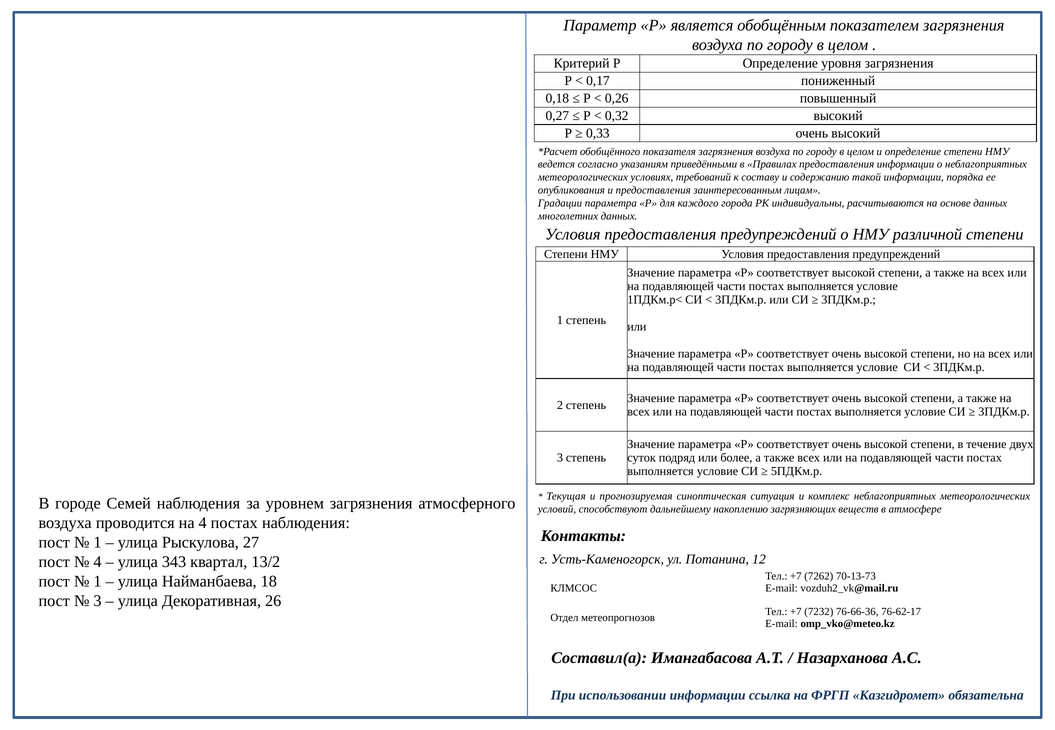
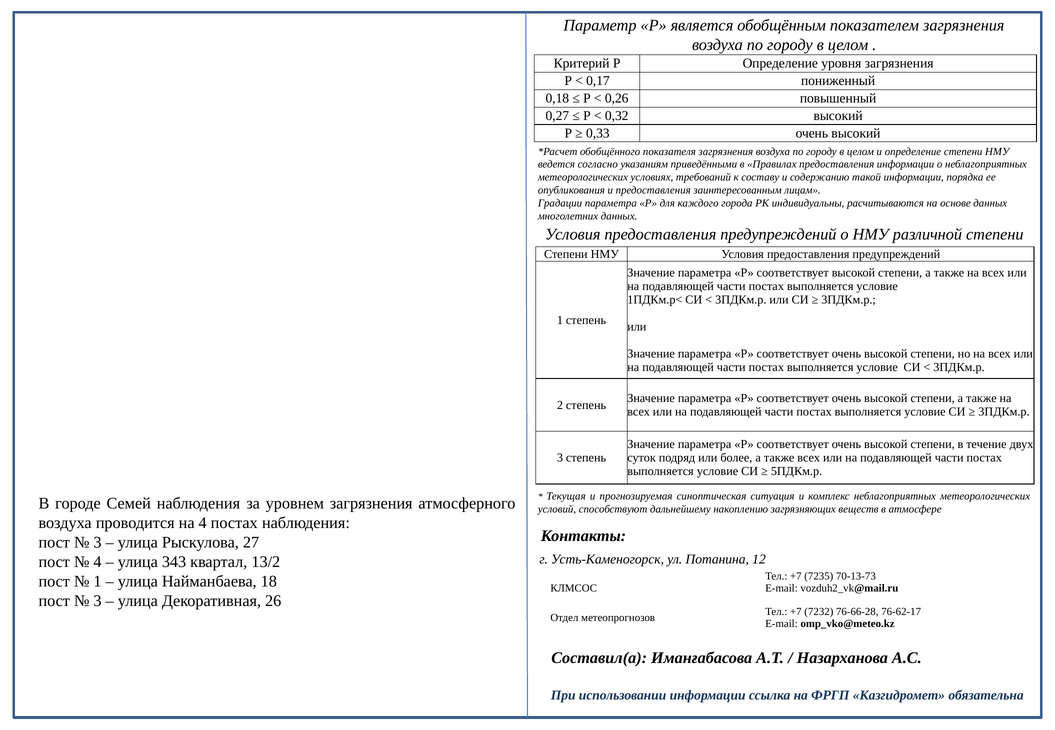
1: 1 -> 3 (98, 543)
7262: 7262 -> 7235 (819, 576)
76-66-36: 76-66-36 -> 76-66-28 (857, 612)
